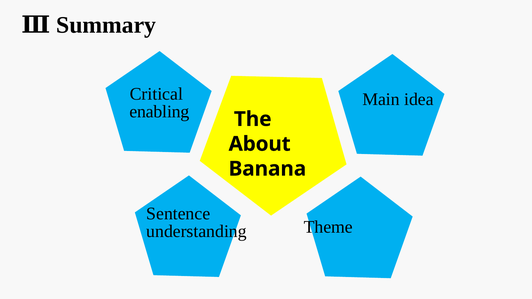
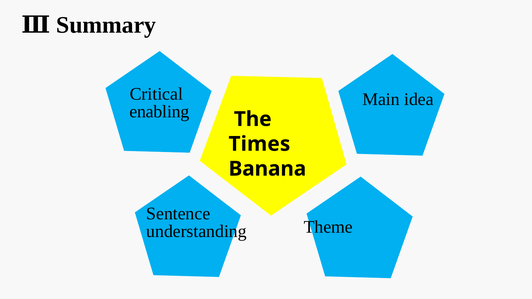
About: About -> Times (259, 144)
